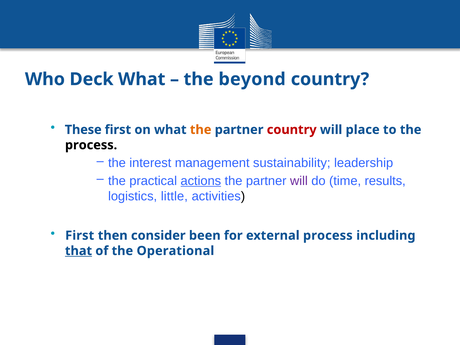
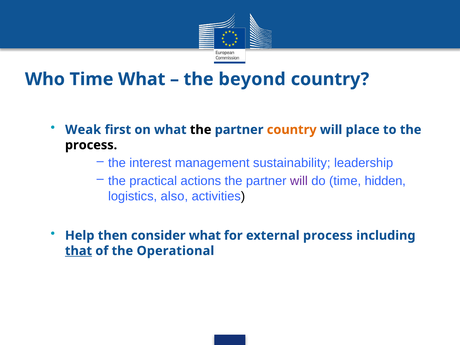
Who Deck: Deck -> Time (91, 79)
These: These -> Weak (83, 130)
the colour: orange -> black (201, 130)
country colour: red -> orange (292, 130)
actions underline: present -> none (201, 181)
results: results -> hidden (385, 181)
little: little -> also (174, 196)
First: First -> Help (80, 236)
consider been: been -> what (205, 236)
